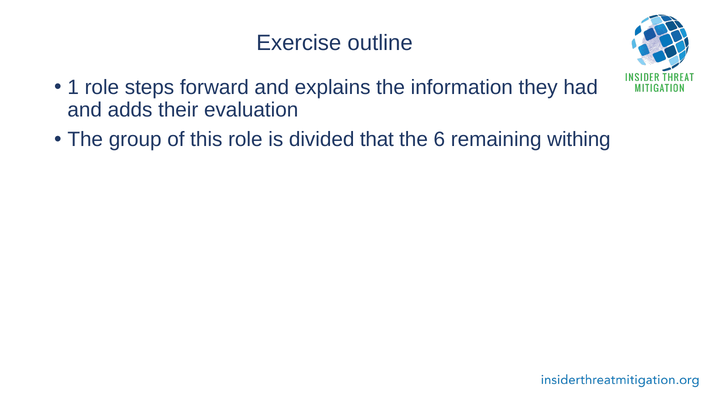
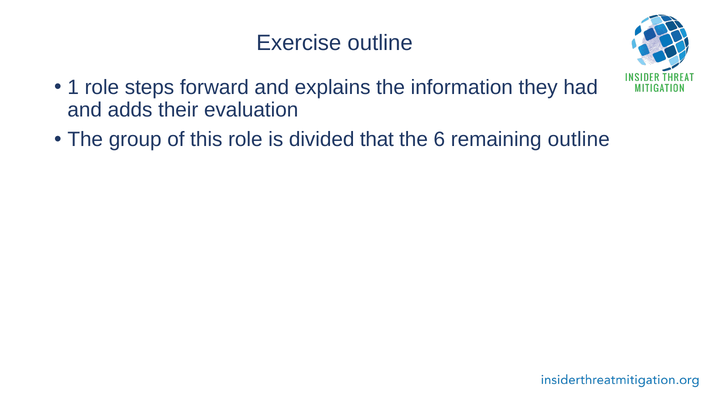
remaining withing: withing -> outline (579, 140)
